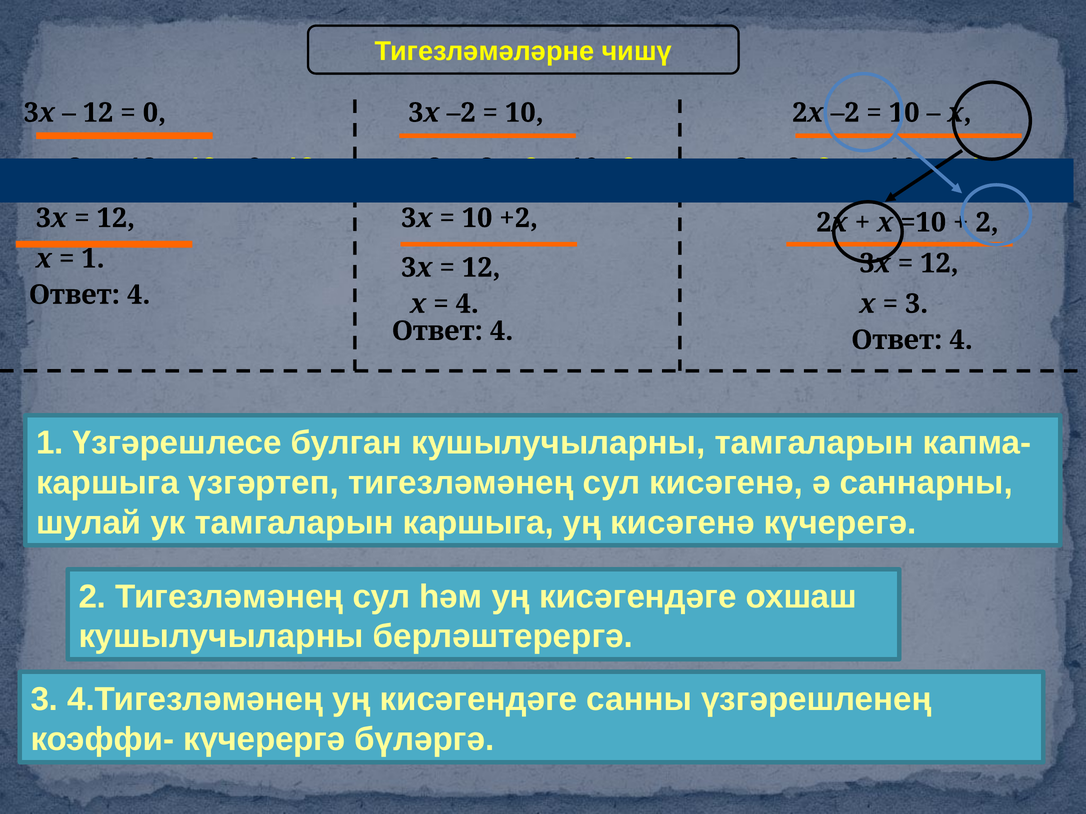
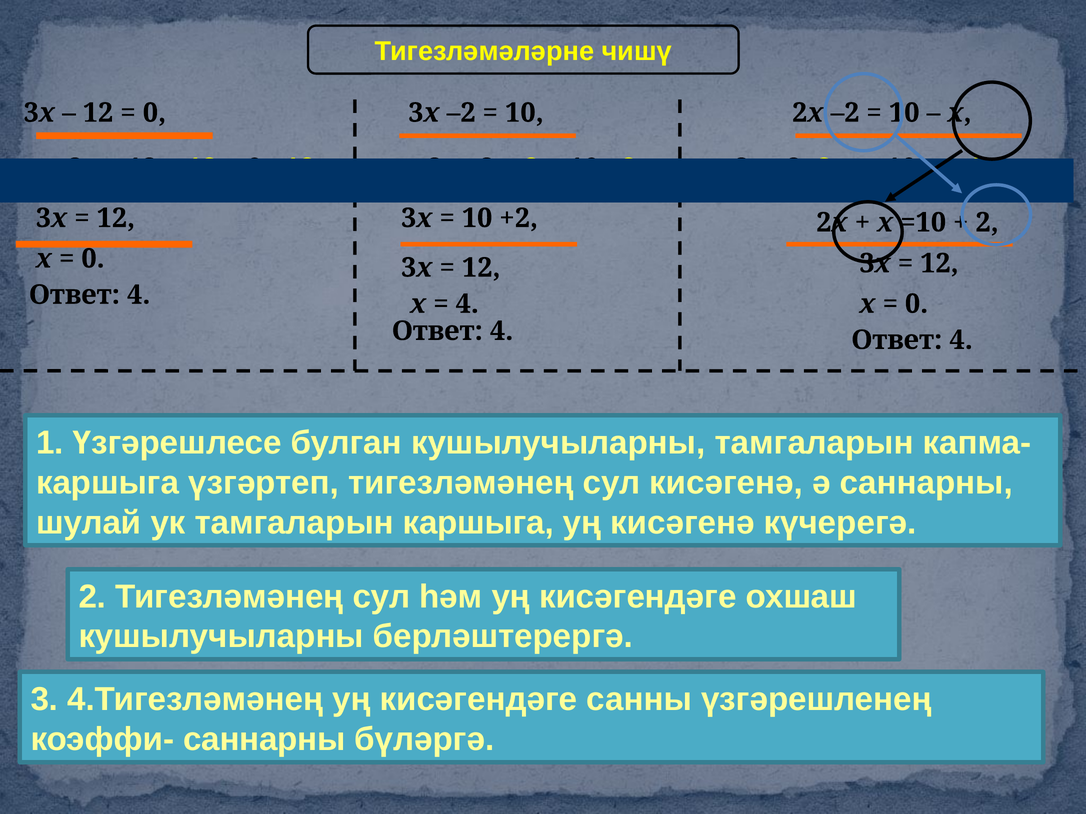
1: 1 -> 0 (93, 259)
3: 3 -> 0 (917, 304)
коэффи- күчерергә: күчерергә -> саннарны (264, 740)
